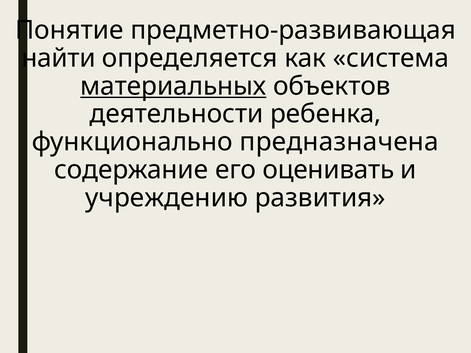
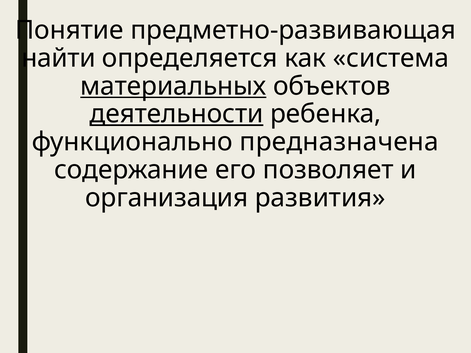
деятельности underline: none -> present (176, 114)
оценивать: оценивать -> позволяет (328, 170)
учреждению: учреждению -> организация (167, 198)
